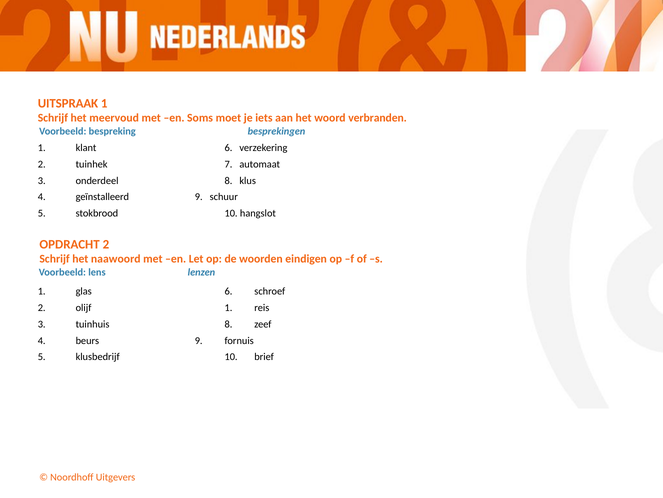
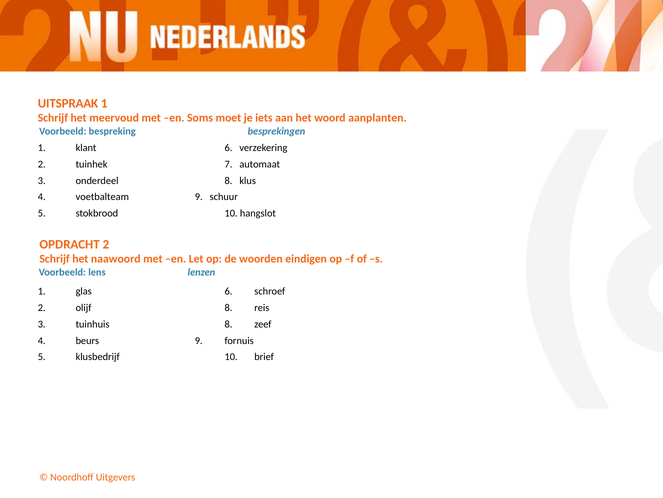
verbranden: verbranden -> aanplanten (377, 118)
geïnstalleerd: geïnstalleerd -> voetbalteam (102, 197)
olijf 1: 1 -> 8 (228, 307)
